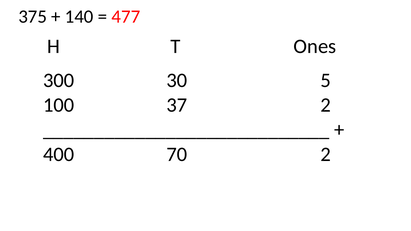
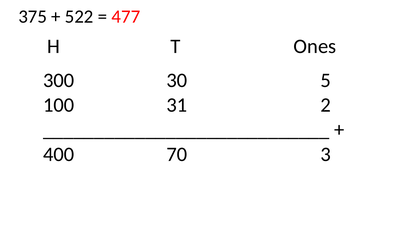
140: 140 -> 522 (79, 17)
37: 37 -> 31 (177, 105)
70 2: 2 -> 3 (326, 154)
